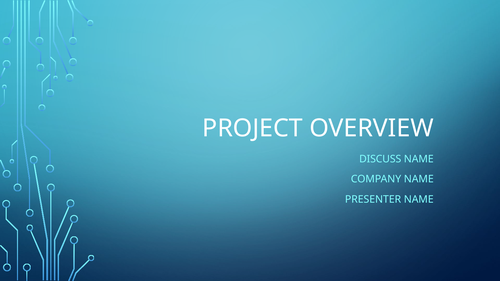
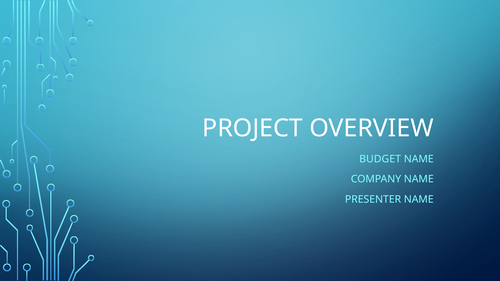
DISCUSS: DISCUSS -> BUDGET (380, 159)
